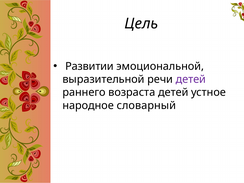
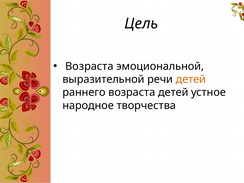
Развитии: Развитии -> Возраста (89, 66)
детей colour: purple -> orange (191, 79)
словарный: словарный -> творчества (146, 105)
